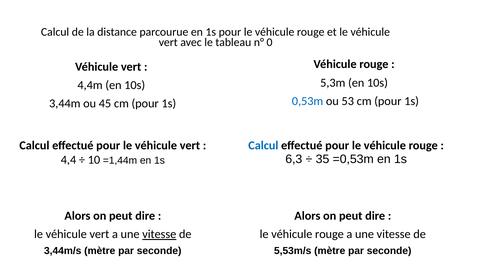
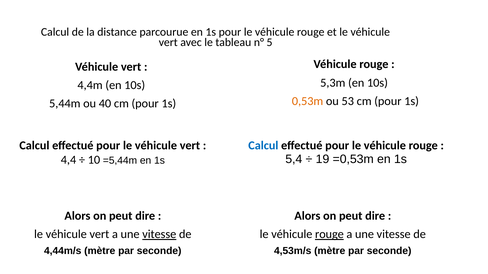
0: 0 -> 5 (270, 42)
0,53m colour: blue -> orange (308, 101)
3,44m: 3,44m -> 5,44m (65, 104)
45: 45 -> 40 (105, 104)
6,3: 6,3 -> 5,4 (294, 159)
35: 35 -> 19 (322, 159)
=1,44m: =1,44m -> =5,44m (120, 161)
rouge underline: none -> present (329, 235)
3,44m/s: 3,44m/s -> 4,44m/s (63, 251)
5,53m/s: 5,53m/s -> 4,53m/s (293, 251)
